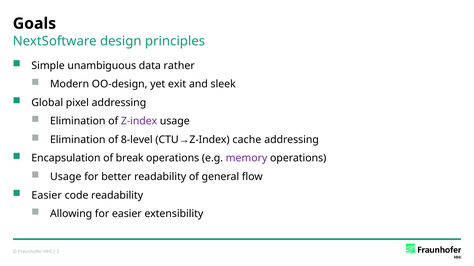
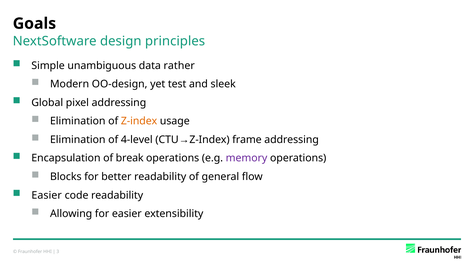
exit: exit -> test (177, 84)
Z-index colour: purple -> orange (139, 121)
8-level: 8-level -> 4-level (137, 140)
cache: cache -> frame (247, 140)
Usage: Usage -> Blocks (66, 177)
